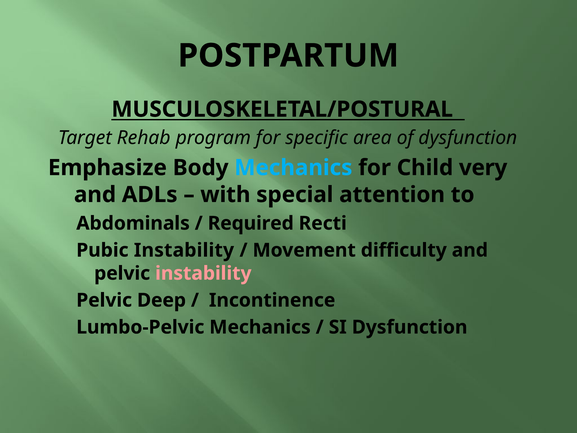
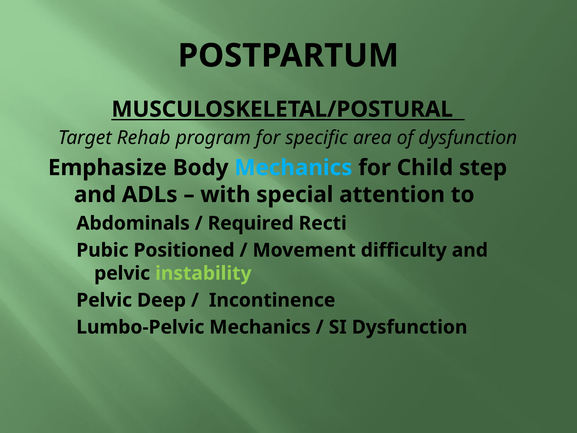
very: very -> step (483, 168)
Pubic Instability: Instability -> Positioned (184, 250)
instability colour: pink -> light green (203, 273)
